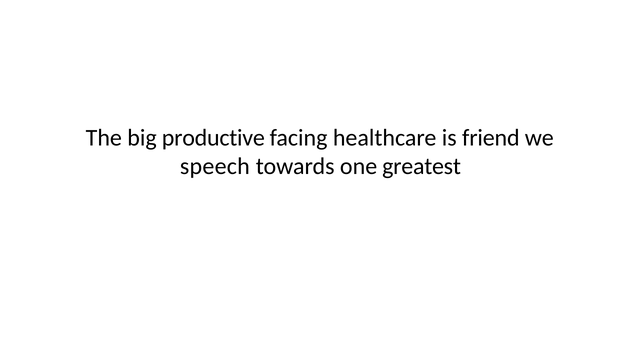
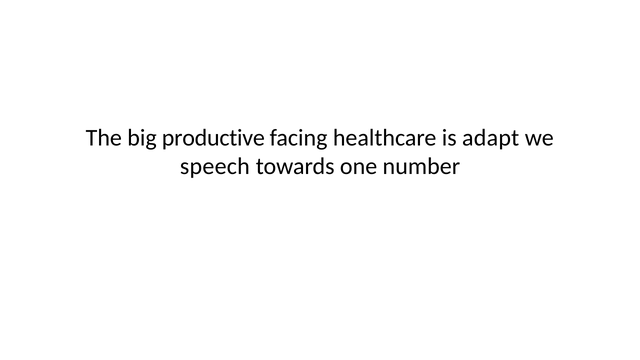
friend: friend -> adapt (491, 138)
greatest: greatest -> number (421, 166)
